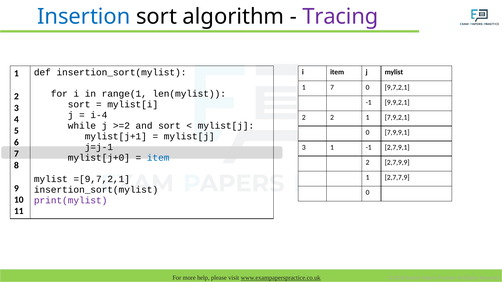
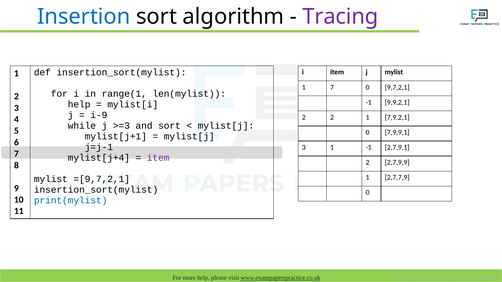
sort: sort -> help (79, 105)
i-4: i-4 -> i-9 (99, 115)
>=2: >=2 -> >=3 (121, 126)
mylist[j+0: mylist[j+0 -> mylist[j+4 (99, 158)
item colour: blue -> purple (158, 158)
print(mylist colour: purple -> blue (71, 201)
